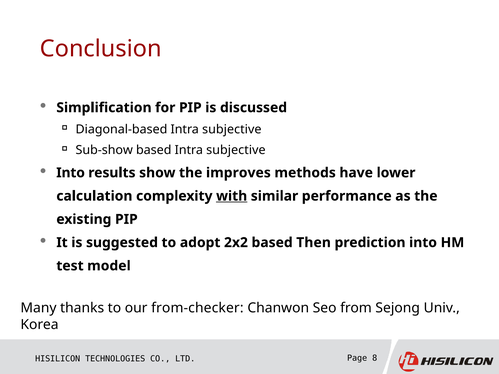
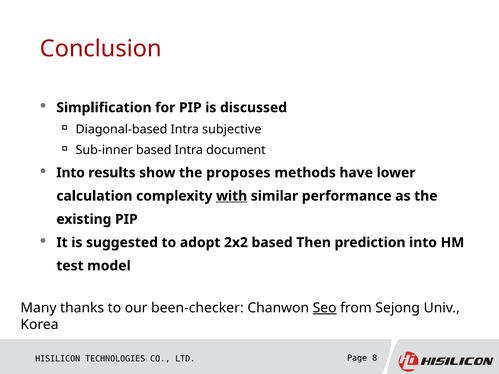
Sub-show: Sub-show -> Sub-inner (104, 150)
based Intra subjective: subjective -> document (236, 150)
improves: improves -> proposes (238, 173)
from-checker: from-checker -> been-checker (197, 308)
Seo underline: none -> present (325, 308)
